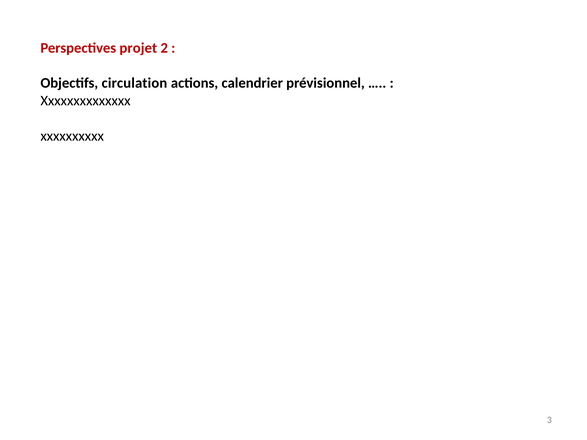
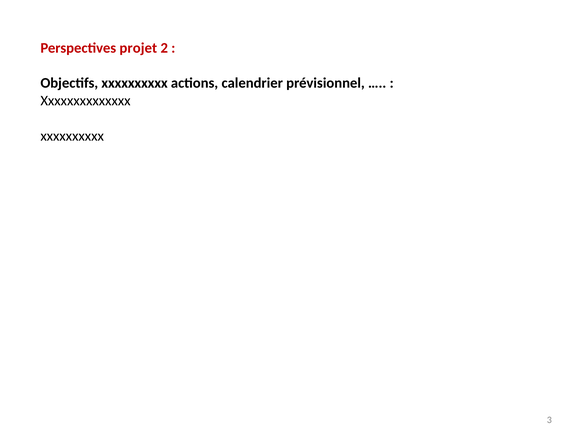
Objectifs circulation: circulation -> xxxxxxxxxx (135, 83)
